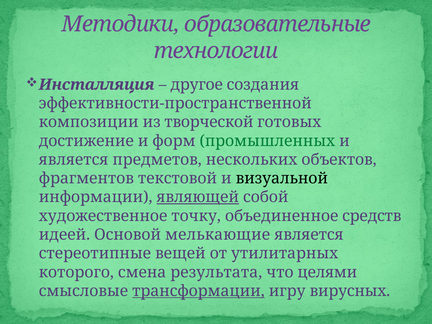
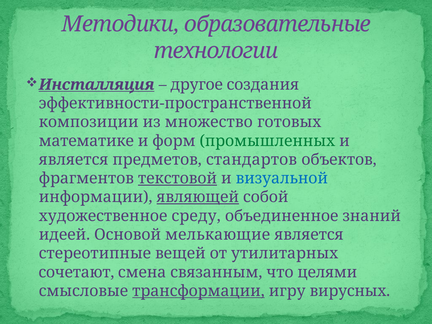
Инсталляция underline: none -> present (97, 85)
творческой: творческой -> множество (209, 122)
достижение: достижение -> математике (86, 141)
нескольких: нескольких -> стандартов (252, 160)
текстовой underline: none -> present (177, 178)
визуальной colour: black -> blue (282, 178)
точку: точку -> среду (196, 216)
средств: средств -> знаний (372, 216)
которого: которого -> сочетают (76, 272)
результата: результата -> связанным (216, 272)
